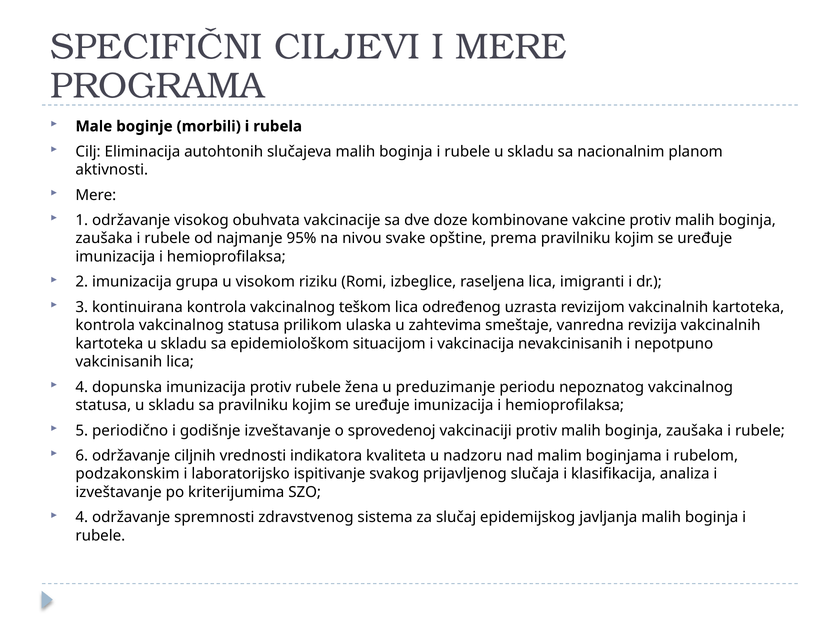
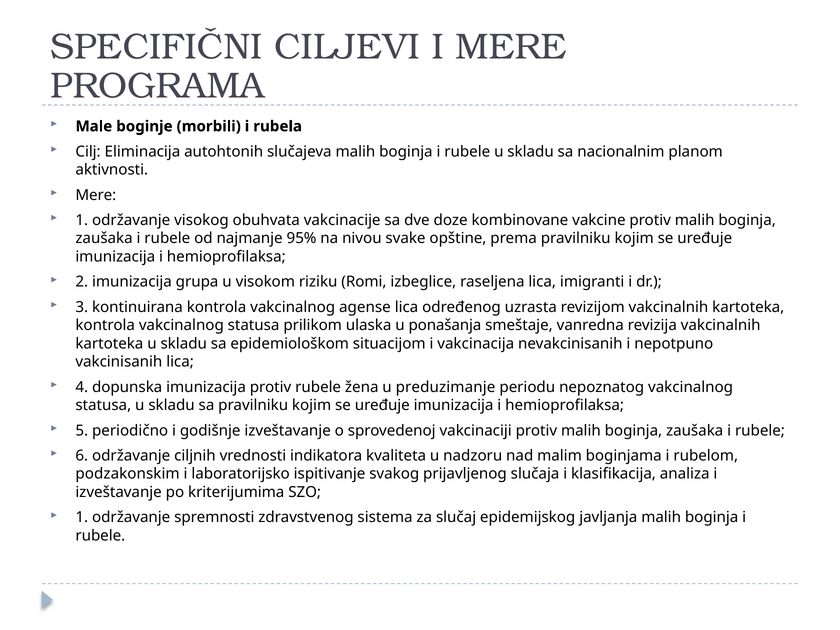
teškom: teškom -> agense (365, 307)
zahtevima: zahtevima -> ponašanja (445, 325)
4: 4 -> 1 (82, 517)
